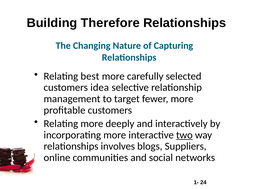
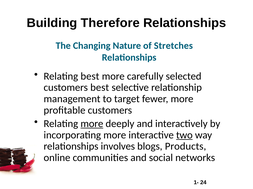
Capturing: Capturing -> Stretches (173, 46)
customers idea: idea -> best (100, 88)
more underline: none -> present (92, 124)
Suppliers: Suppliers -> Products (186, 147)
